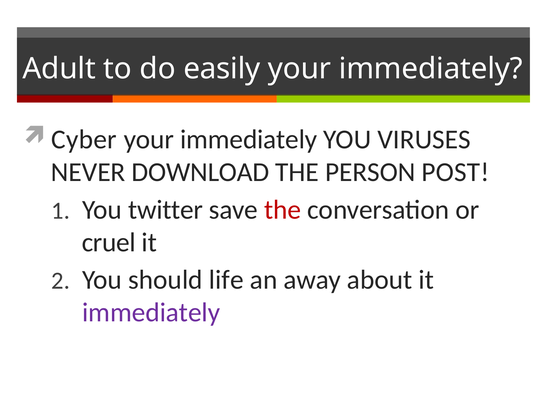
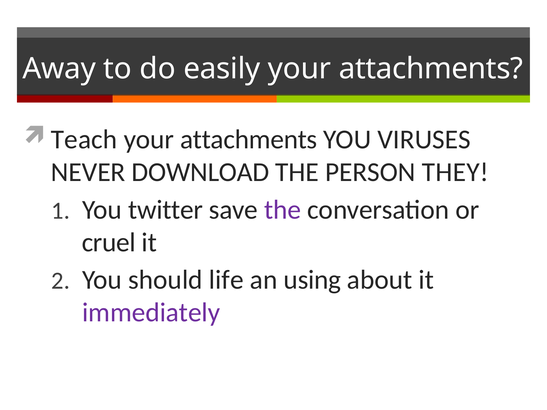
Adult: Adult -> Away (59, 69)
immediately: immediately -> attachments (431, 69)
Cyber: Cyber -> Teach (84, 140)
immediately: immediately -> attachments (249, 140)
POST: POST -> THEY (455, 172)
the colour: red -> purple (283, 210)
away: away -> using (312, 280)
